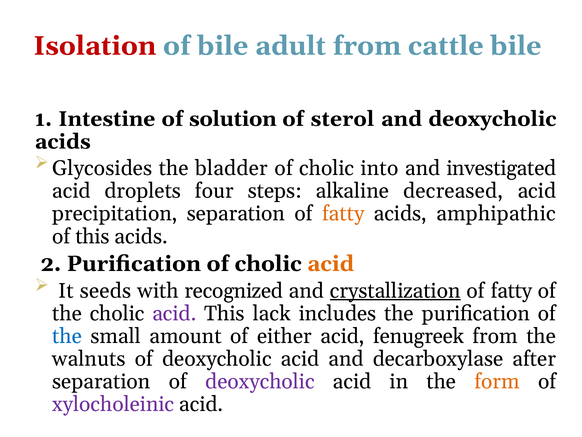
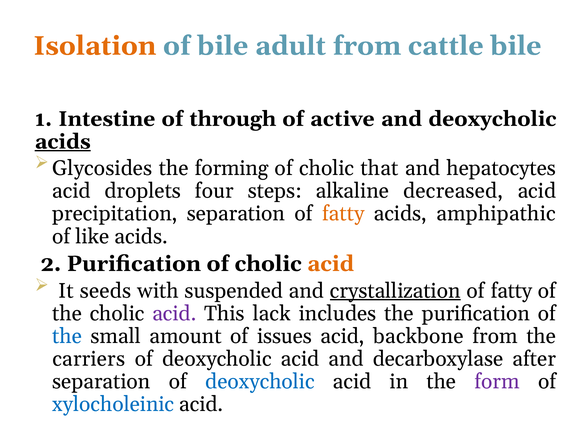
Isolation colour: red -> orange (95, 46)
solution: solution -> through (233, 119)
sterol: sterol -> active (342, 119)
acids underline: none -> present (63, 141)
bladder: bladder -> forming (232, 168)
into: into -> that (379, 168)
investigated: investigated -> hepatocytes (501, 168)
of this: this -> like (92, 236)
recognized: recognized -> suspended (234, 290)
either: either -> issues (285, 336)
fenugreek: fenugreek -> backbone (418, 336)
walnuts: walnuts -> carriers (89, 358)
deoxycholic colour: purple -> blue (260, 381)
form colour: orange -> purple (497, 381)
xylocholeinic colour: purple -> blue (113, 404)
